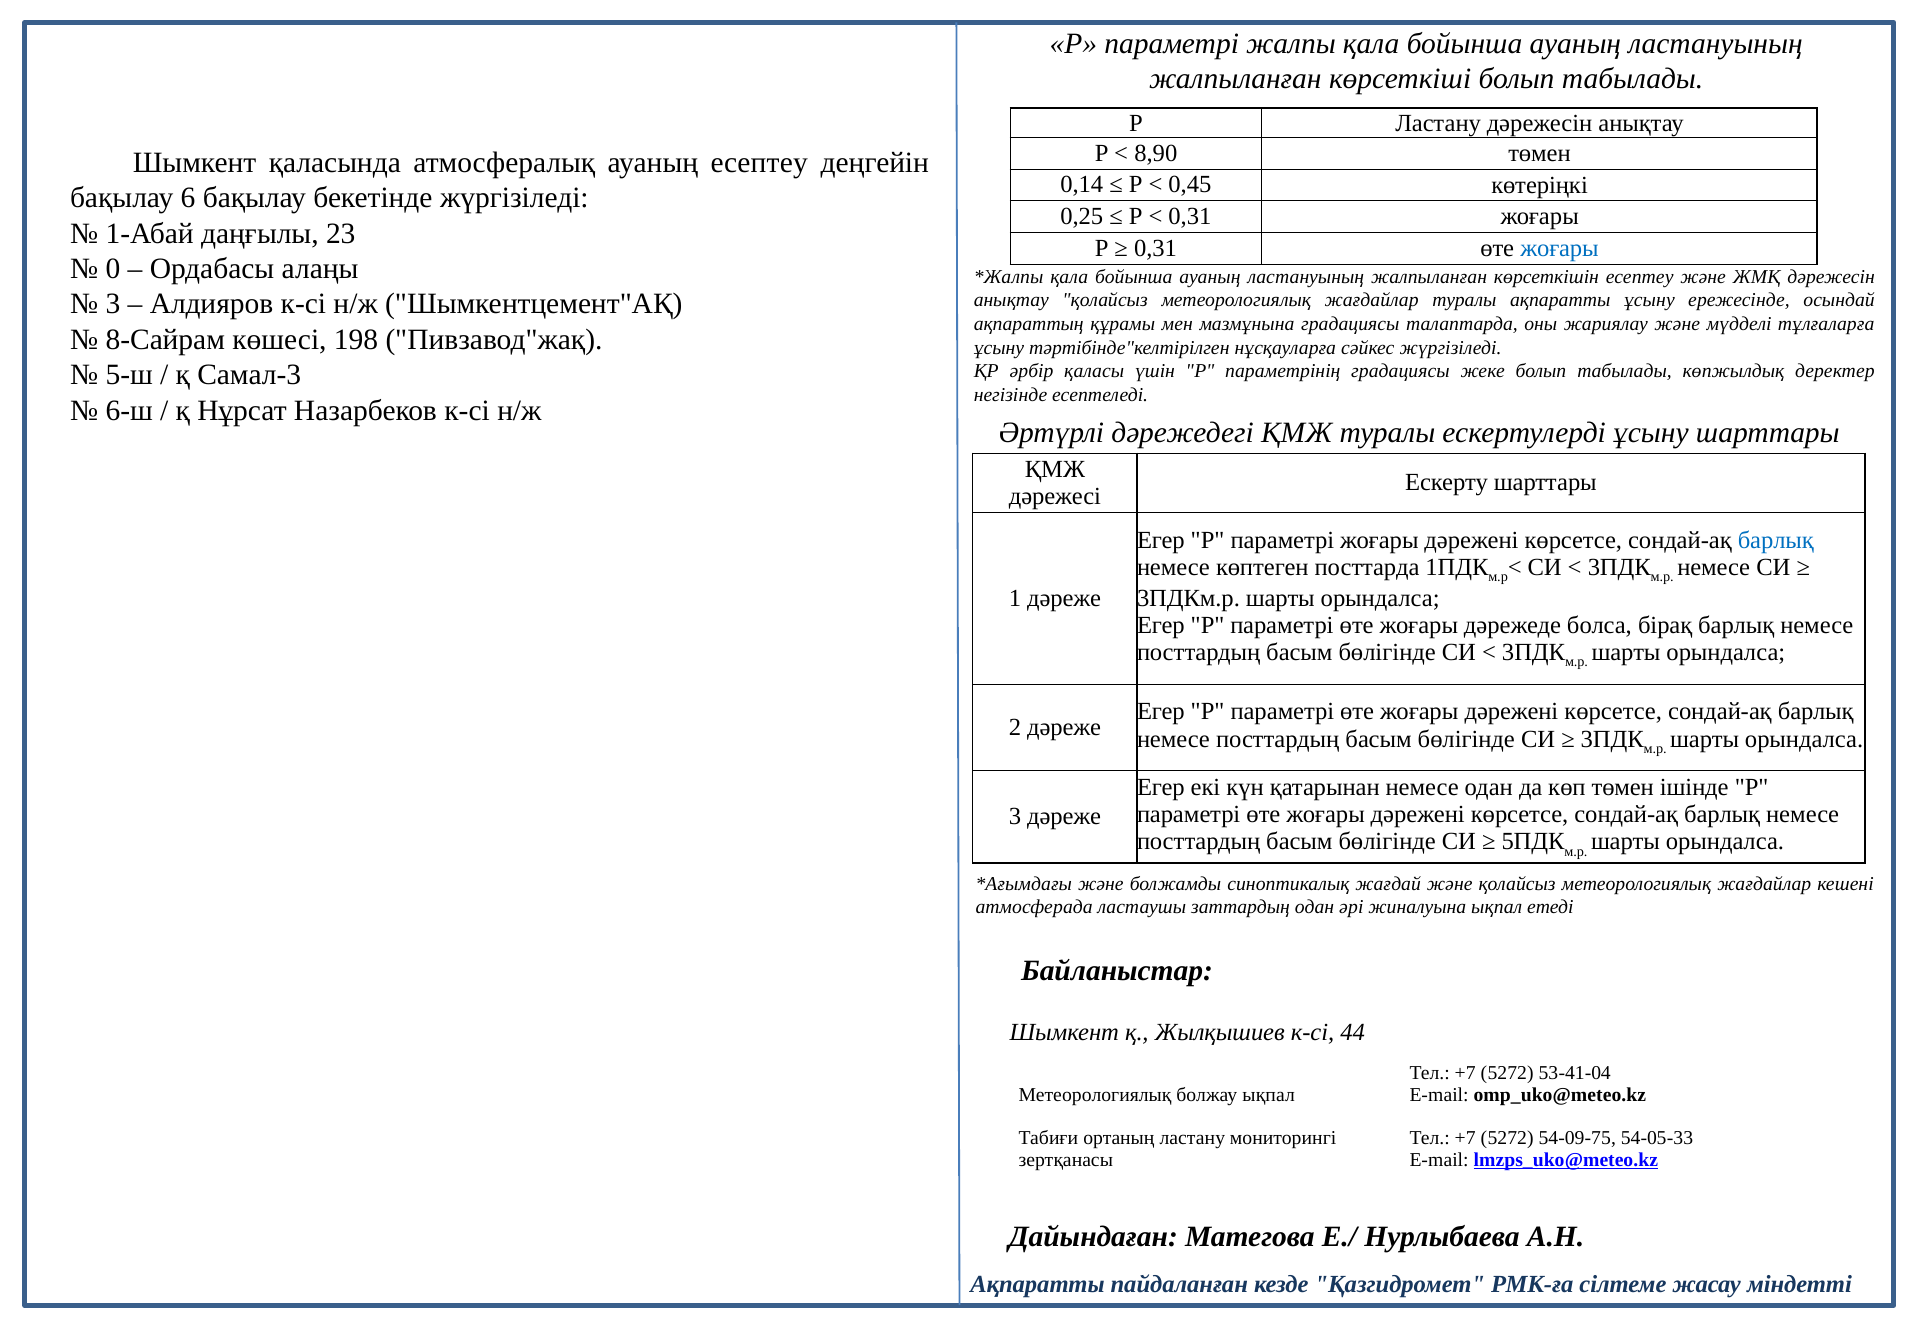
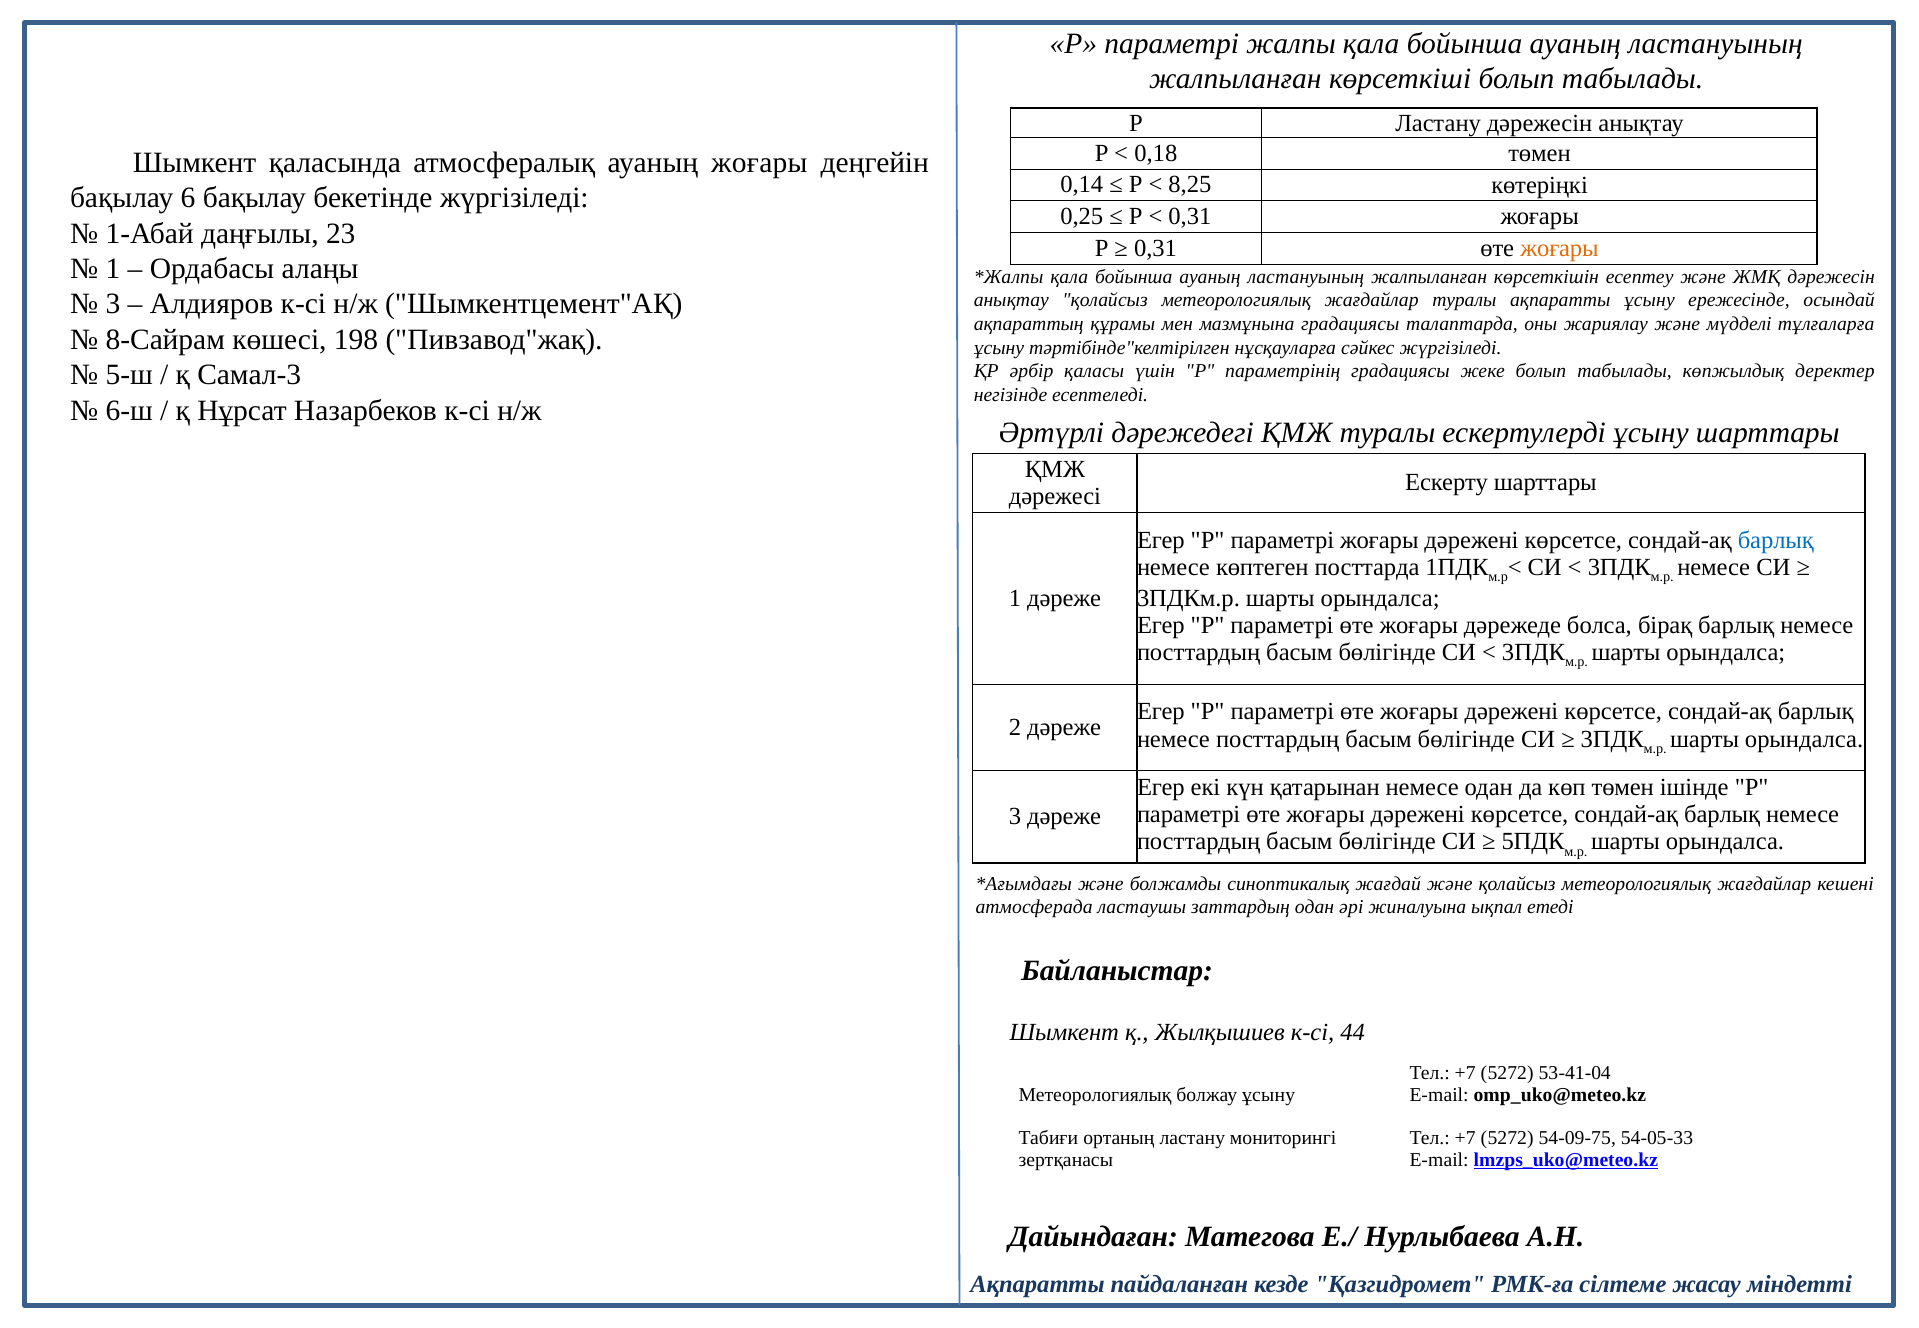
8,90: 8,90 -> 0,18 (1156, 153)
ауаның есептеу: есептеу -> жоғары (759, 163)
0,45: 0,45 -> 8,25 (1190, 185)
жоғары colour: blue -> orange (1559, 249)
0: 0 -> 1 (113, 269)
болжау ықпал: ықпал -> ұсыну (1269, 1096)
